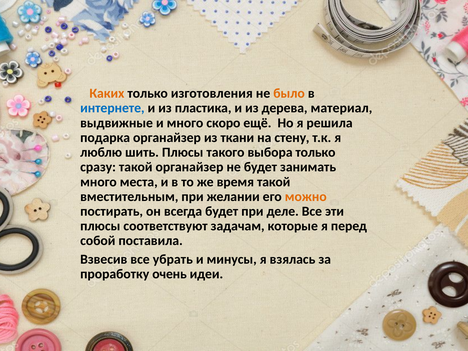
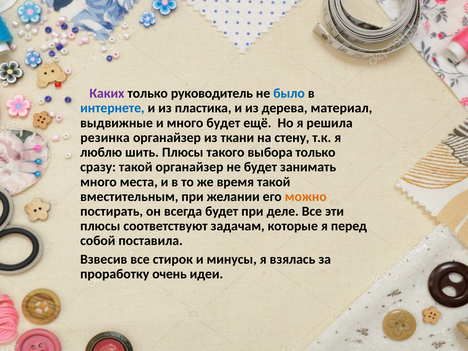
Каких colour: orange -> purple (107, 93)
изготовления: изготовления -> руководитель (212, 93)
было colour: orange -> blue (289, 93)
много скоро: скоро -> будет (223, 123)
подарка: подарка -> резинка (105, 138)
убрать: убрать -> стирок (173, 259)
